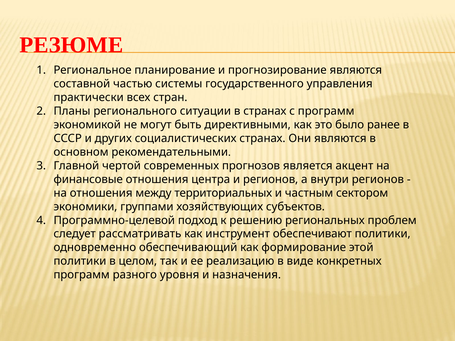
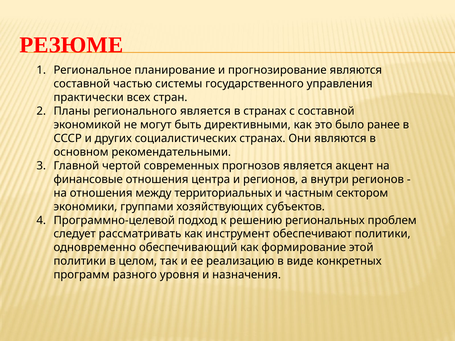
регионального ситуации: ситуации -> является (205, 111)
с программ: программ -> составной (326, 111)
